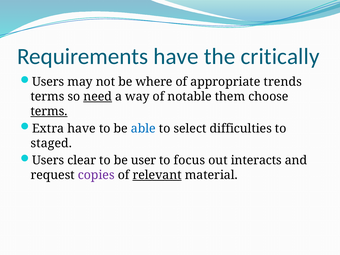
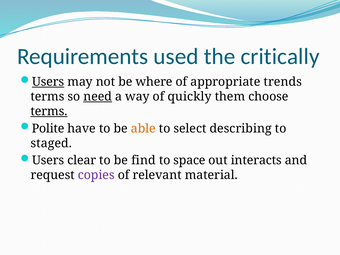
Requirements have: have -> used (176, 56)
Users underline: none -> present (48, 82)
notable: notable -> quickly (189, 97)
Extra: Extra -> Polite (48, 128)
able colour: blue -> orange (143, 128)
difficulties: difficulties -> describing (241, 128)
user: user -> find (143, 160)
focus: focus -> space (190, 160)
relevant underline: present -> none (157, 175)
